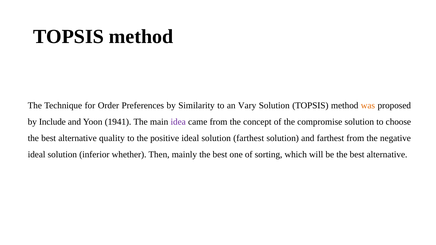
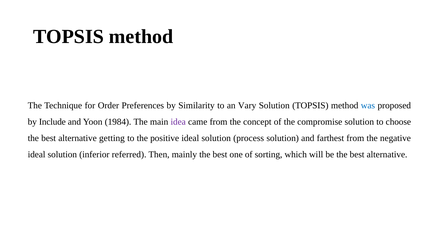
was colour: orange -> blue (368, 106)
1941: 1941 -> 1984 (118, 122)
quality: quality -> getting (112, 138)
solution farthest: farthest -> process (249, 138)
whether: whether -> referred (129, 155)
